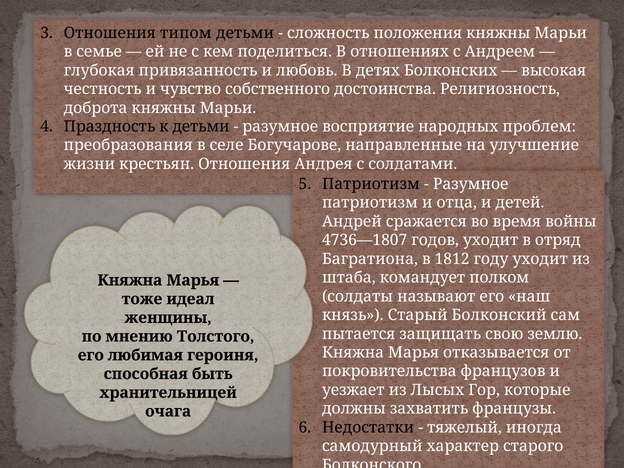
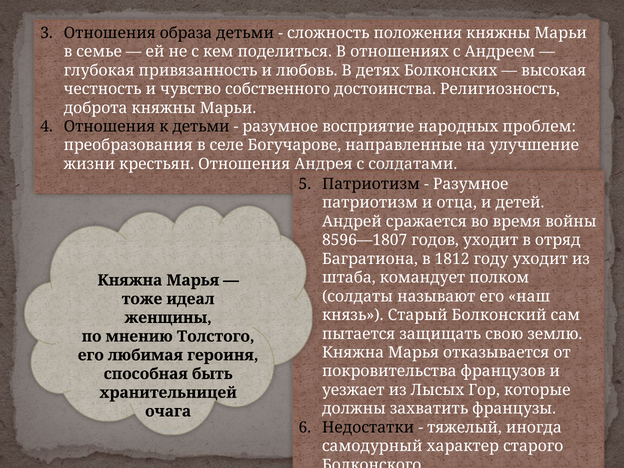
типом: типом -> образа (186, 33)
Праздность: Праздность -> Отношения (110, 127)
4736—1807: 4736—1807 -> 8596—1807 (365, 240)
